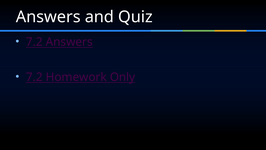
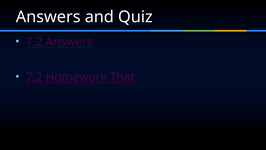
Only: Only -> That (122, 77)
